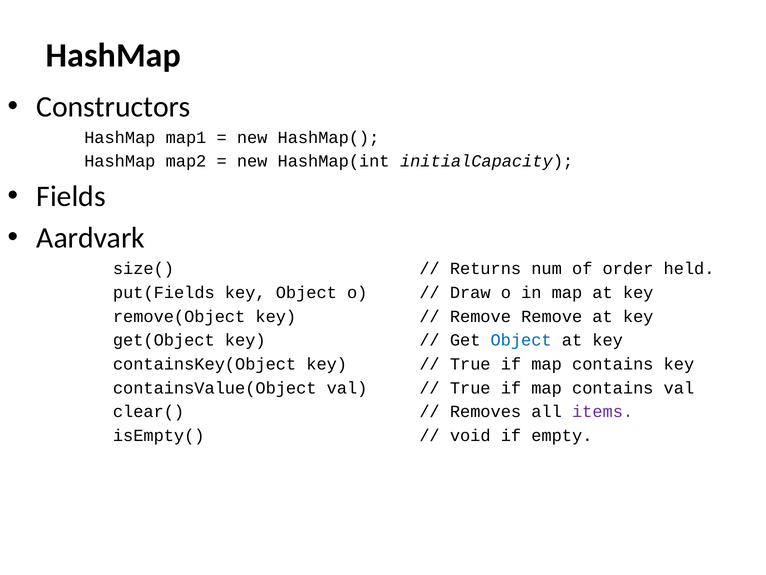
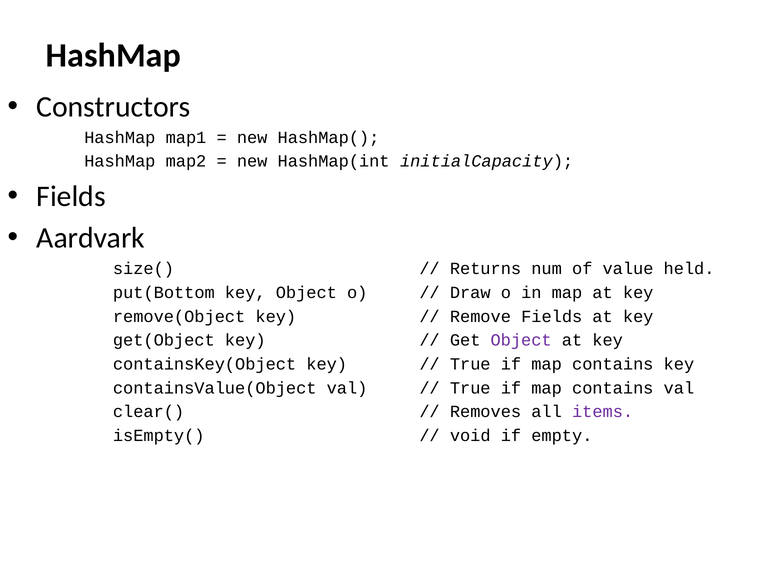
order: order -> value (628, 269)
put(Fields: put(Fields -> put(Bottom (164, 292)
Remove Remove: Remove -> Fields (552, 316)
Object colour: blue -> purple (521, 340)
